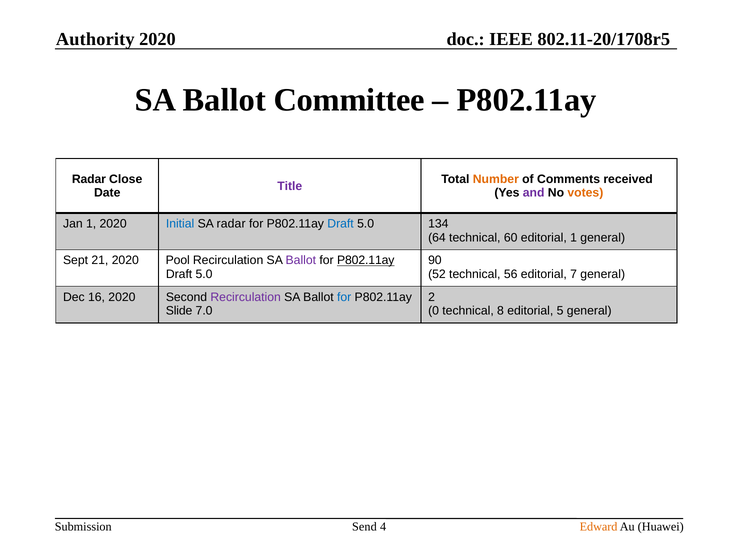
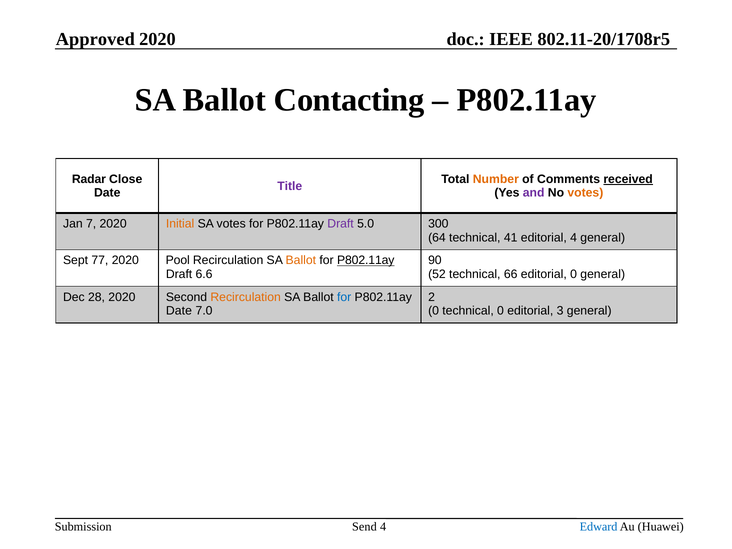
Authority: Authority -> Approved (95, 39)
Committee: Committee -> Contacting (349, 100)
received underline: none -> present (628, 179)
Jan 1: 1 -> 7 (91, 224)
Initial colour: blue -> orange (180, 224)
SA radar: radar -> votes (231, 224)
Draft colour: blue -> purple (341, 224)
134: 134 -> 300 (438, 224)
60: 60 -> 41 (511, 237)
editorial 1: 1 -> 4 (574, 237)
21: 21 -> 77 (100, 260)
Ballot colour: purple -> orange (301, 260)
5.0: 5.0 -> 6.6 (204, 274)
56: 56 -> 66 (511, 274)
editorial 7: 7 -> 0 (574, 274)
16: 16 -> 28 (97, 297)
Recirculation colour: purple -> orange (246, 297)
Slide: Slide -> Date (179, 311)
technical 8: 8 -> 0 (500, 311)
5: 5 -> 3 (560, 311)
Edward colour: orange -> blue (599, 527)
